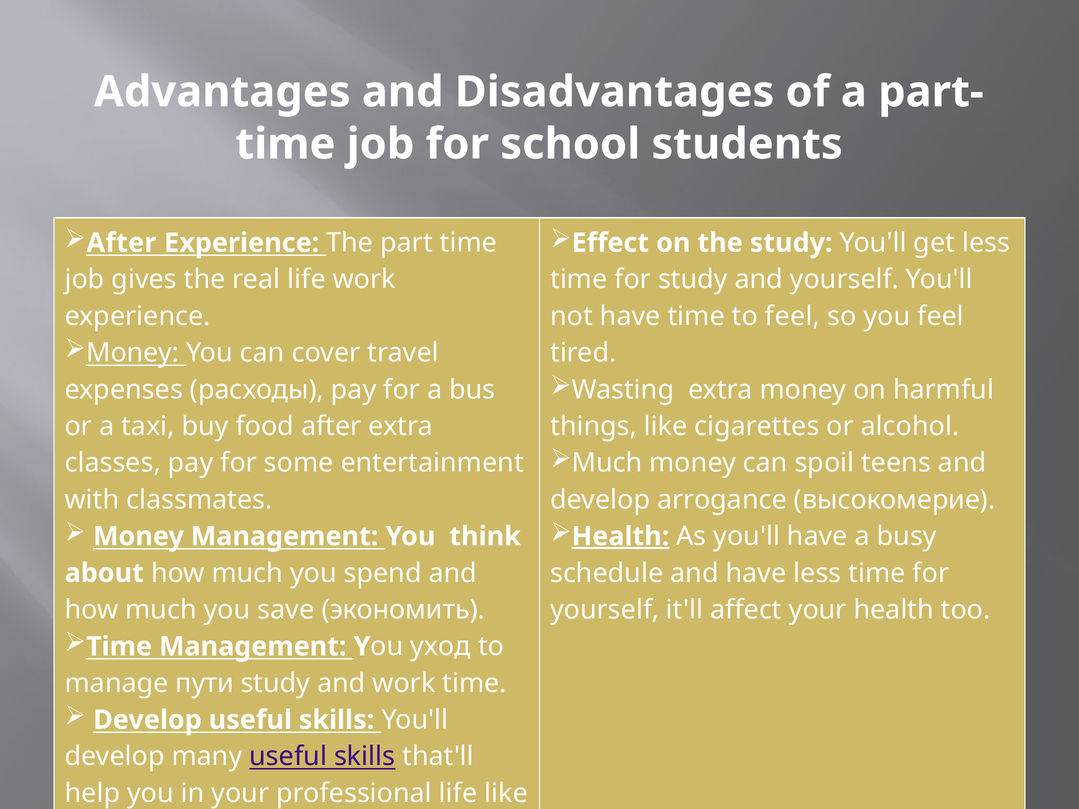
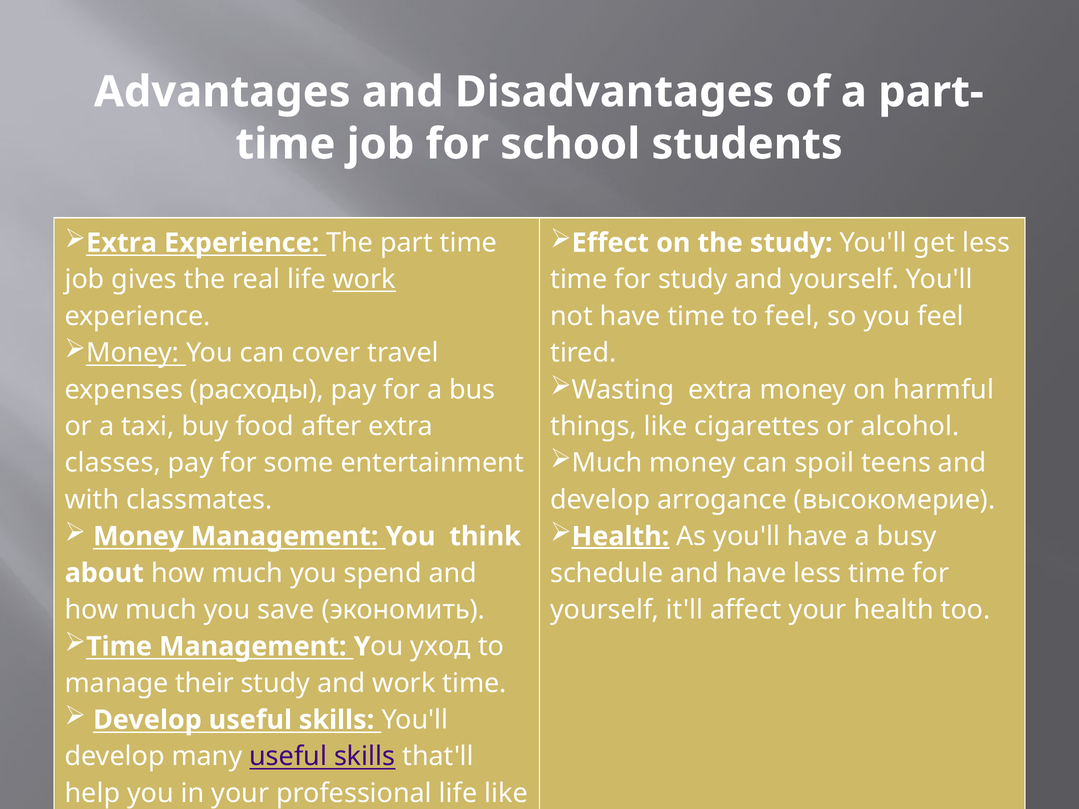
After: After -> Extra (122, 243)
work underline: none -> present (364, 280)
пути: пути -> their (205, 683)
